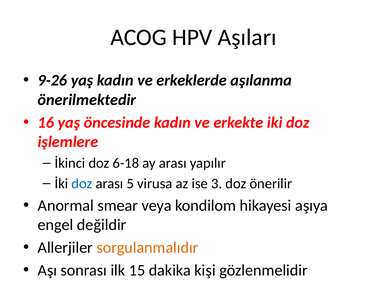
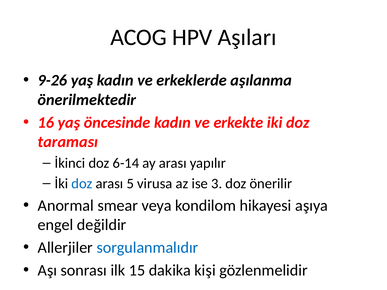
işlemlere: işlemlere -> taraması (68, 142)
6-18: 6-18 -> 6-14 (126, 163)
sorgulanmalıdır colour: orange -> blue (147, 248)
